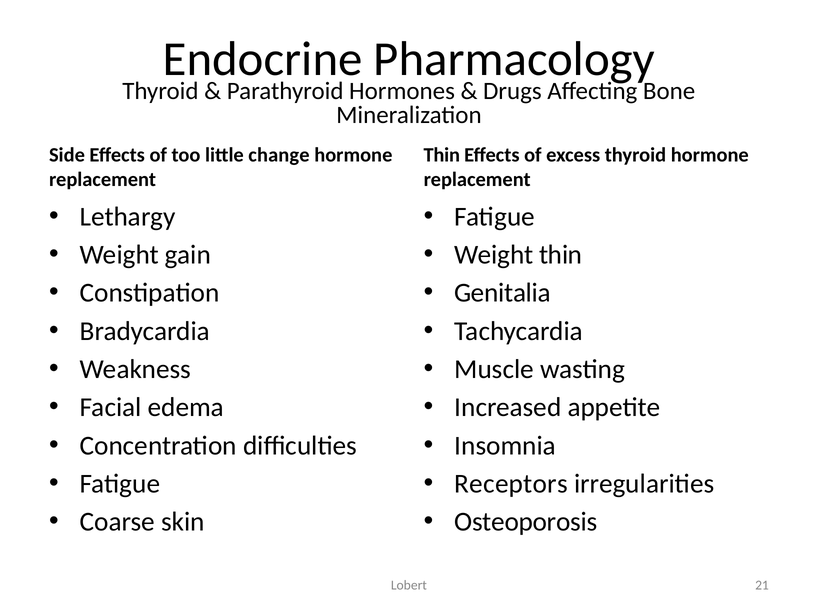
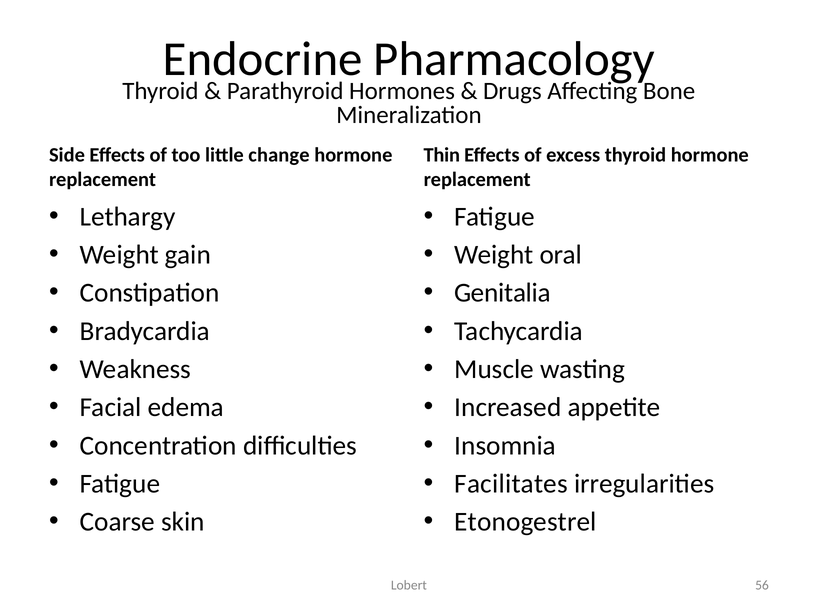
Weight thin: thin -> oral (561, 255)
Receptors: Receptors -> Facilitates (511, 484)
Osteoporosis: Osteoporosis -> Etonogestrel (526, 522)
21: 21 -> 56 (762, 586)
